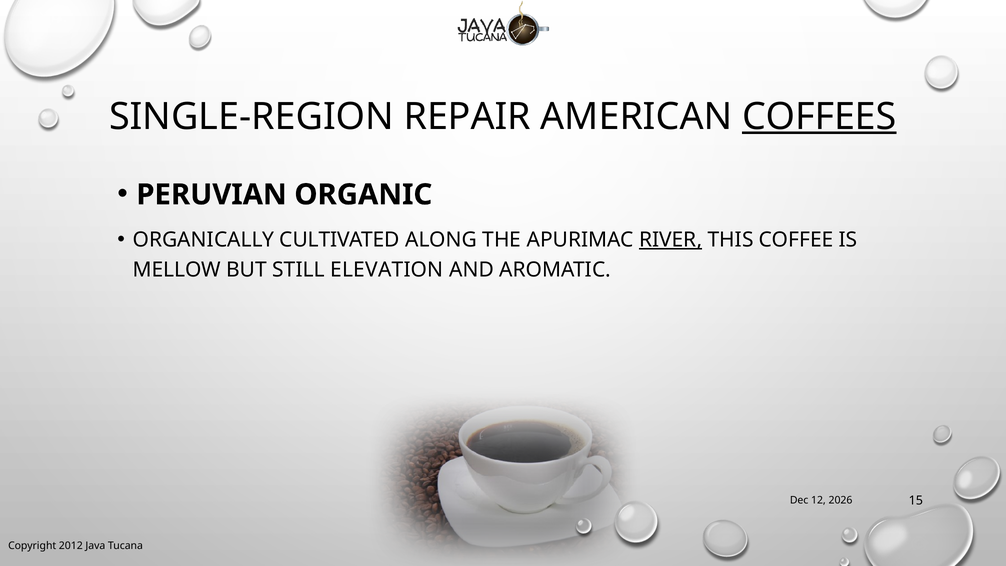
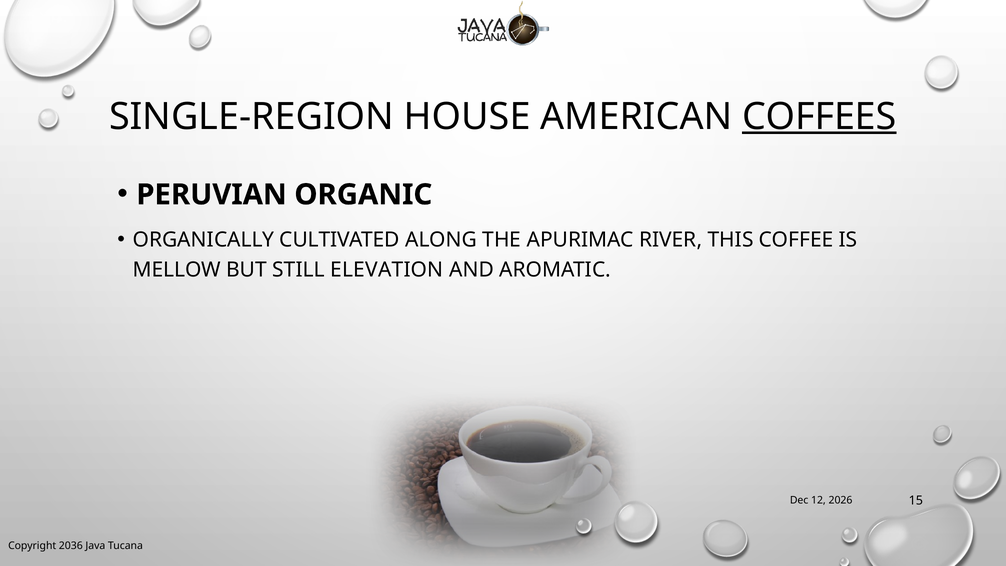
REPAIR: REPAIR -> HOUSE (467, 117)
RIVER underline: present -> none (671, 240)
2012: 2012 -> 2036 (71, 546)
